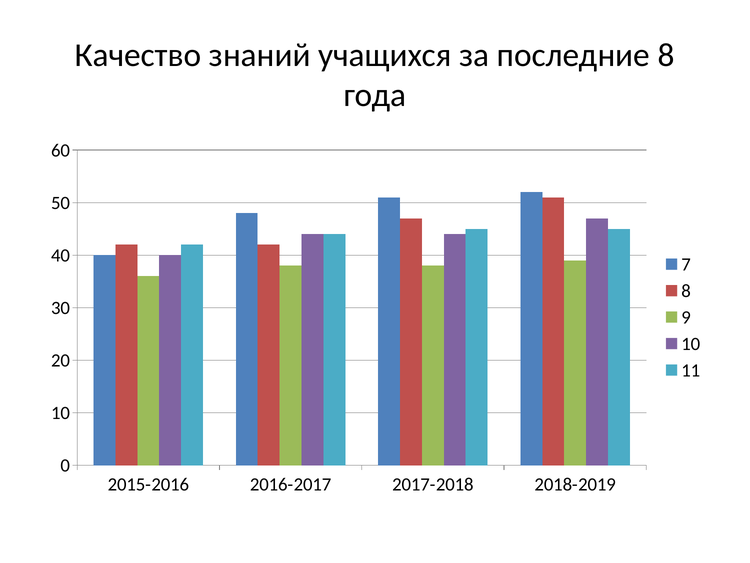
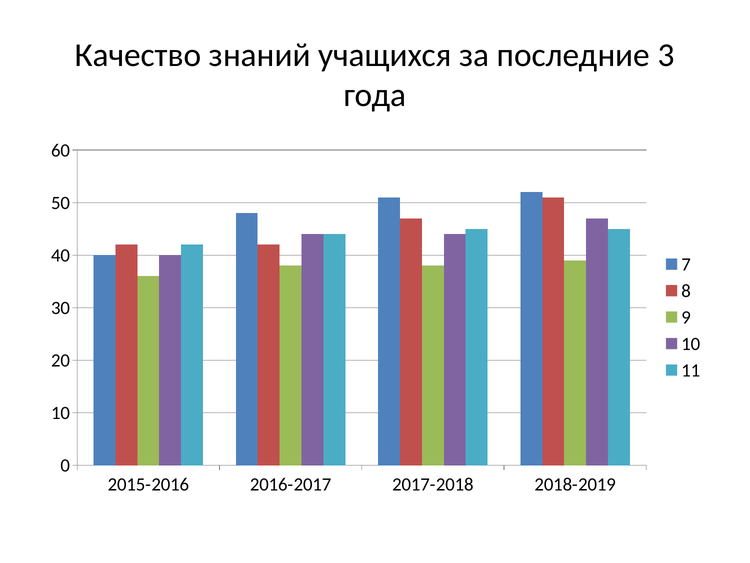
последние 8: 8 -> 3 (666, 55)
